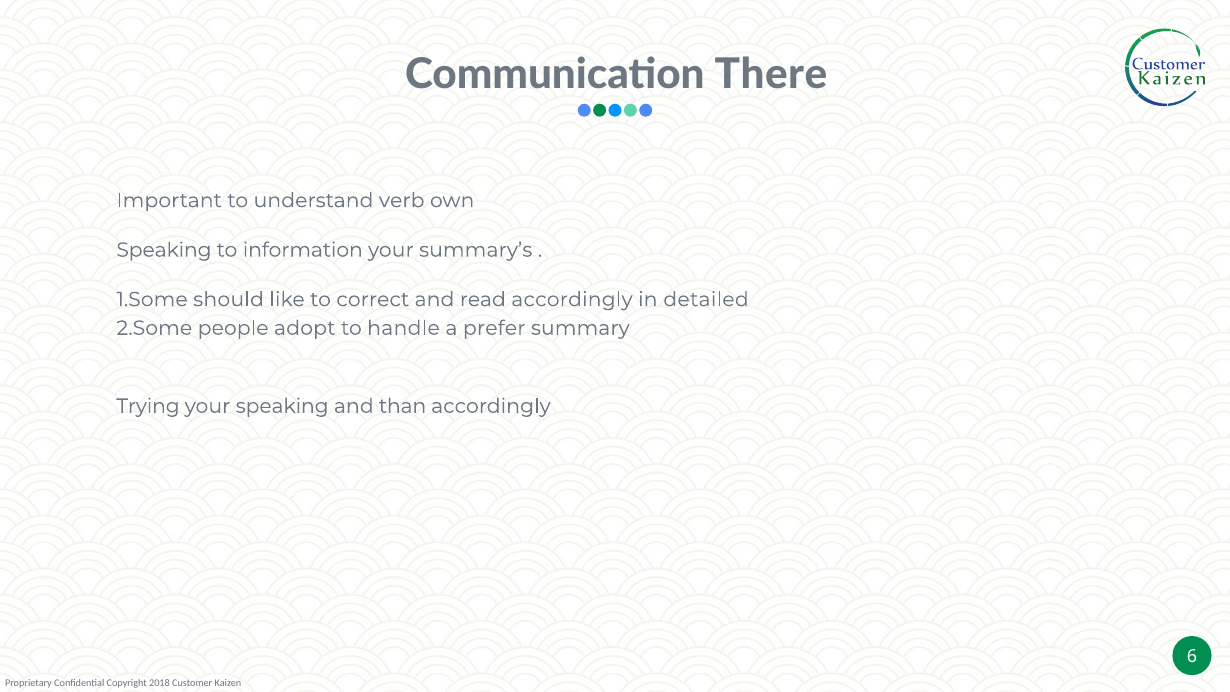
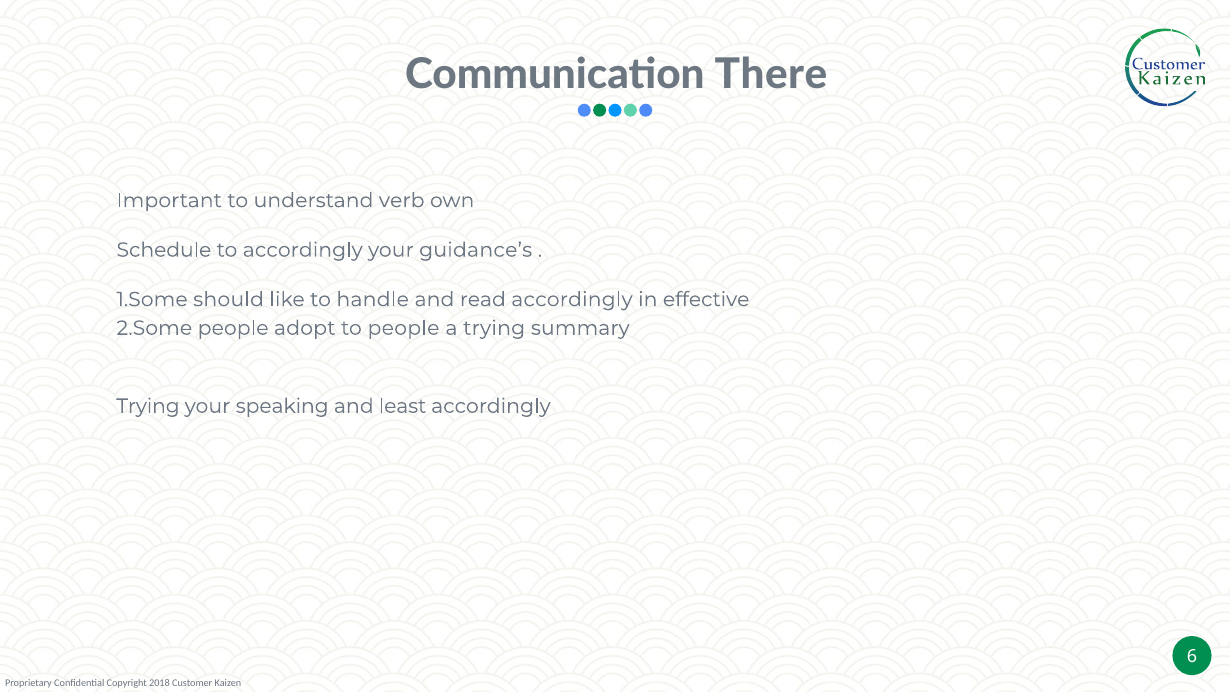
Speaking: Speaking -> Schedule (164, 250)
to information: information -> accordingly (303, 250)
summary’s: summary’s -> guidance’s (476, 250)
correct: correct -> handle (373, 299)
detailed: detailed -> effective (706, 299)
to handle: handle -> people (403, 328)
a prefer: prefer -> trying (494, 328)
than: than -> least (403, 406)
